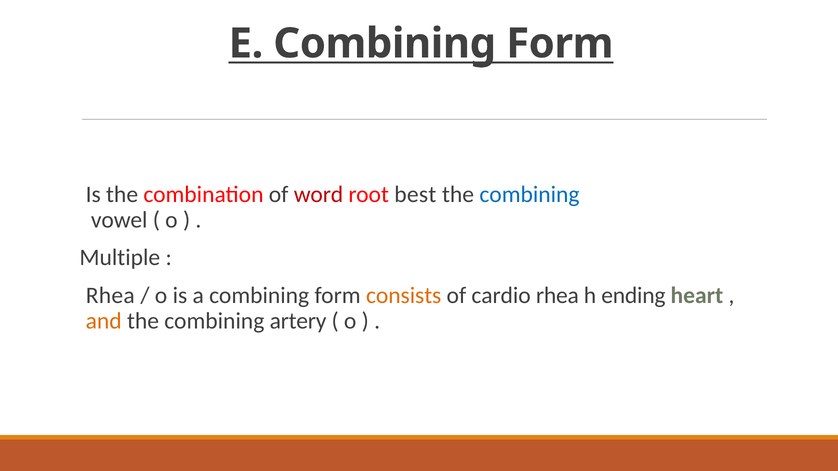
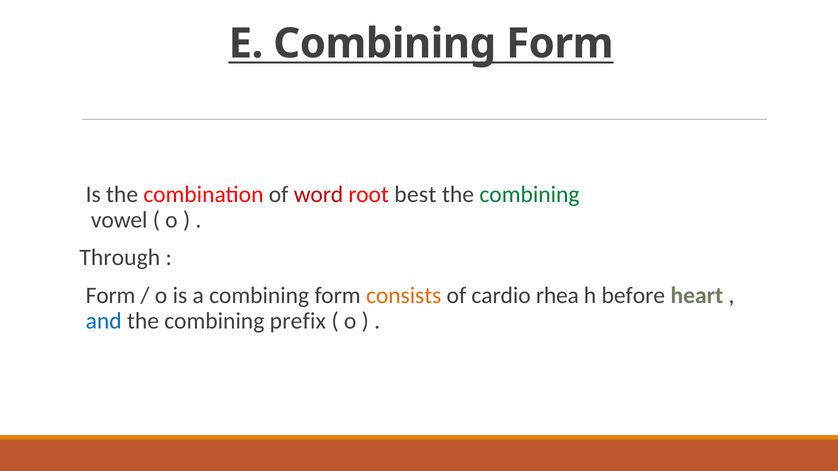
combining colour: blue -> green (529, 195)
Multiple: Multiple -> Through (120, 258)
Rhea: Rhea -> Form (111, 296)
ending: ending -> before (633, 296)
and colour: orange -> blue (104, 321)
artery: artery -> prefix (298, 321)
